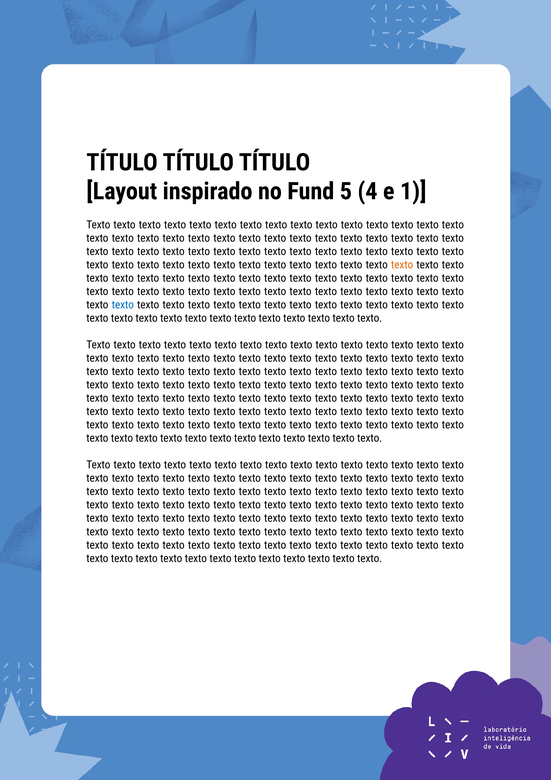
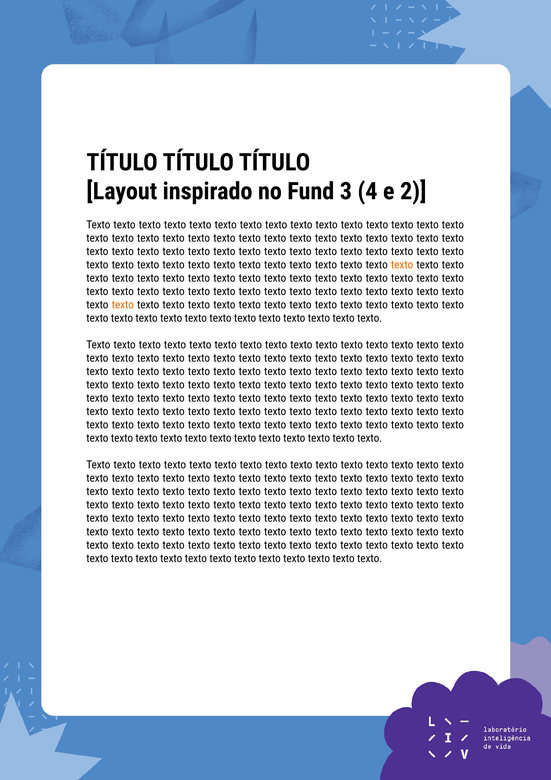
5: 5 -> 3 (346, 191)
1: 1 -> 2 (413, 191)
texto colour: blue -> orange (123, 305)
